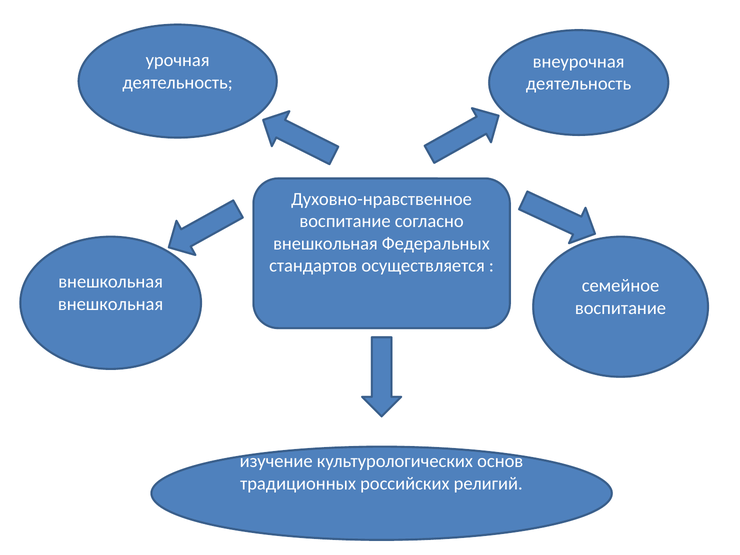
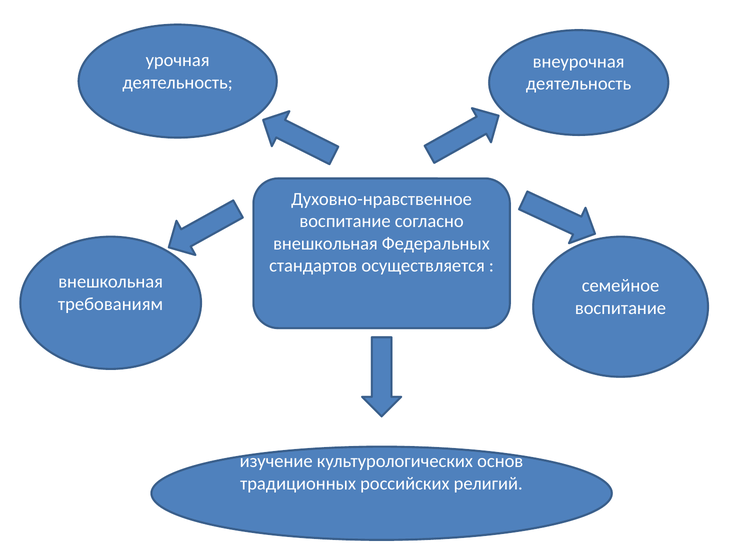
внешкольная: внешкольная -> требованиям (111, 304)
